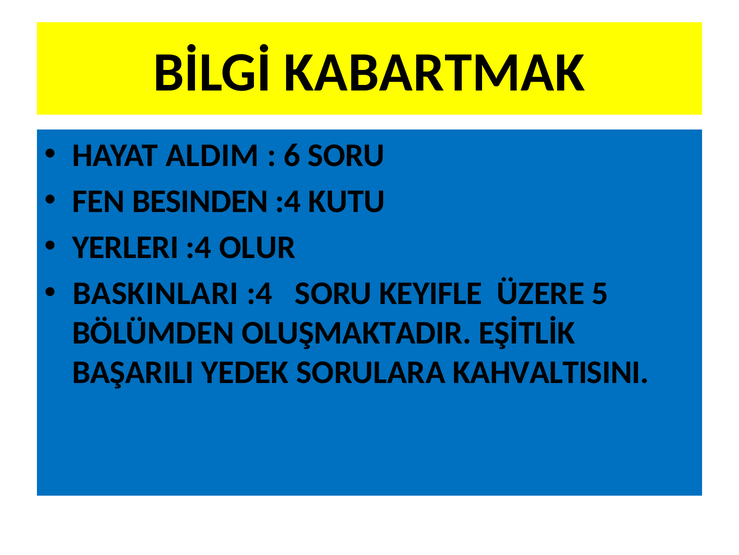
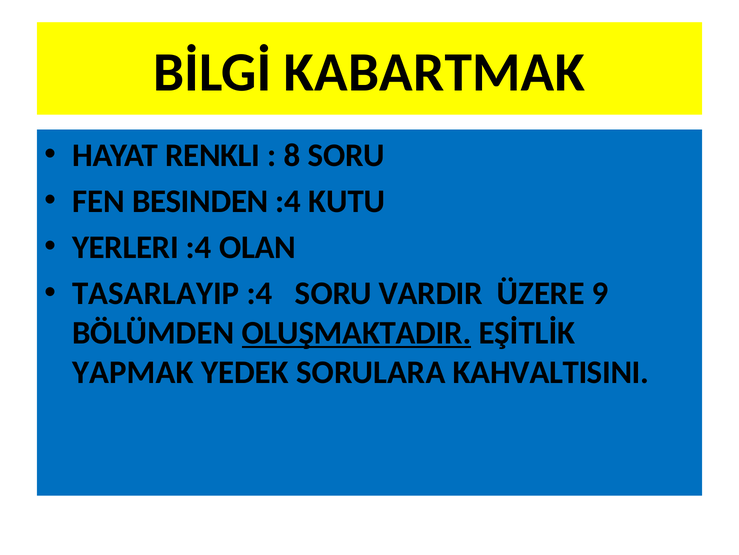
ALDIM: ALDIM -> RENKLI (213, 155)
6: 6 -> 8 (292, 155)
OLUR: OLUR -> OLAN (258, 247)
BASKINLARI: BASKINLARI -> TASARLAYIP (156, 293)
KEYIFLE: KEYIFLE -> VARDIR (431, 293)
5: 5 -> 9 (600, 293)
OLUŞMAKTADIR underline: none -> present (357, 332)
BAŞARILI: BAŞARILI -> YAPMAK (133, 372)
